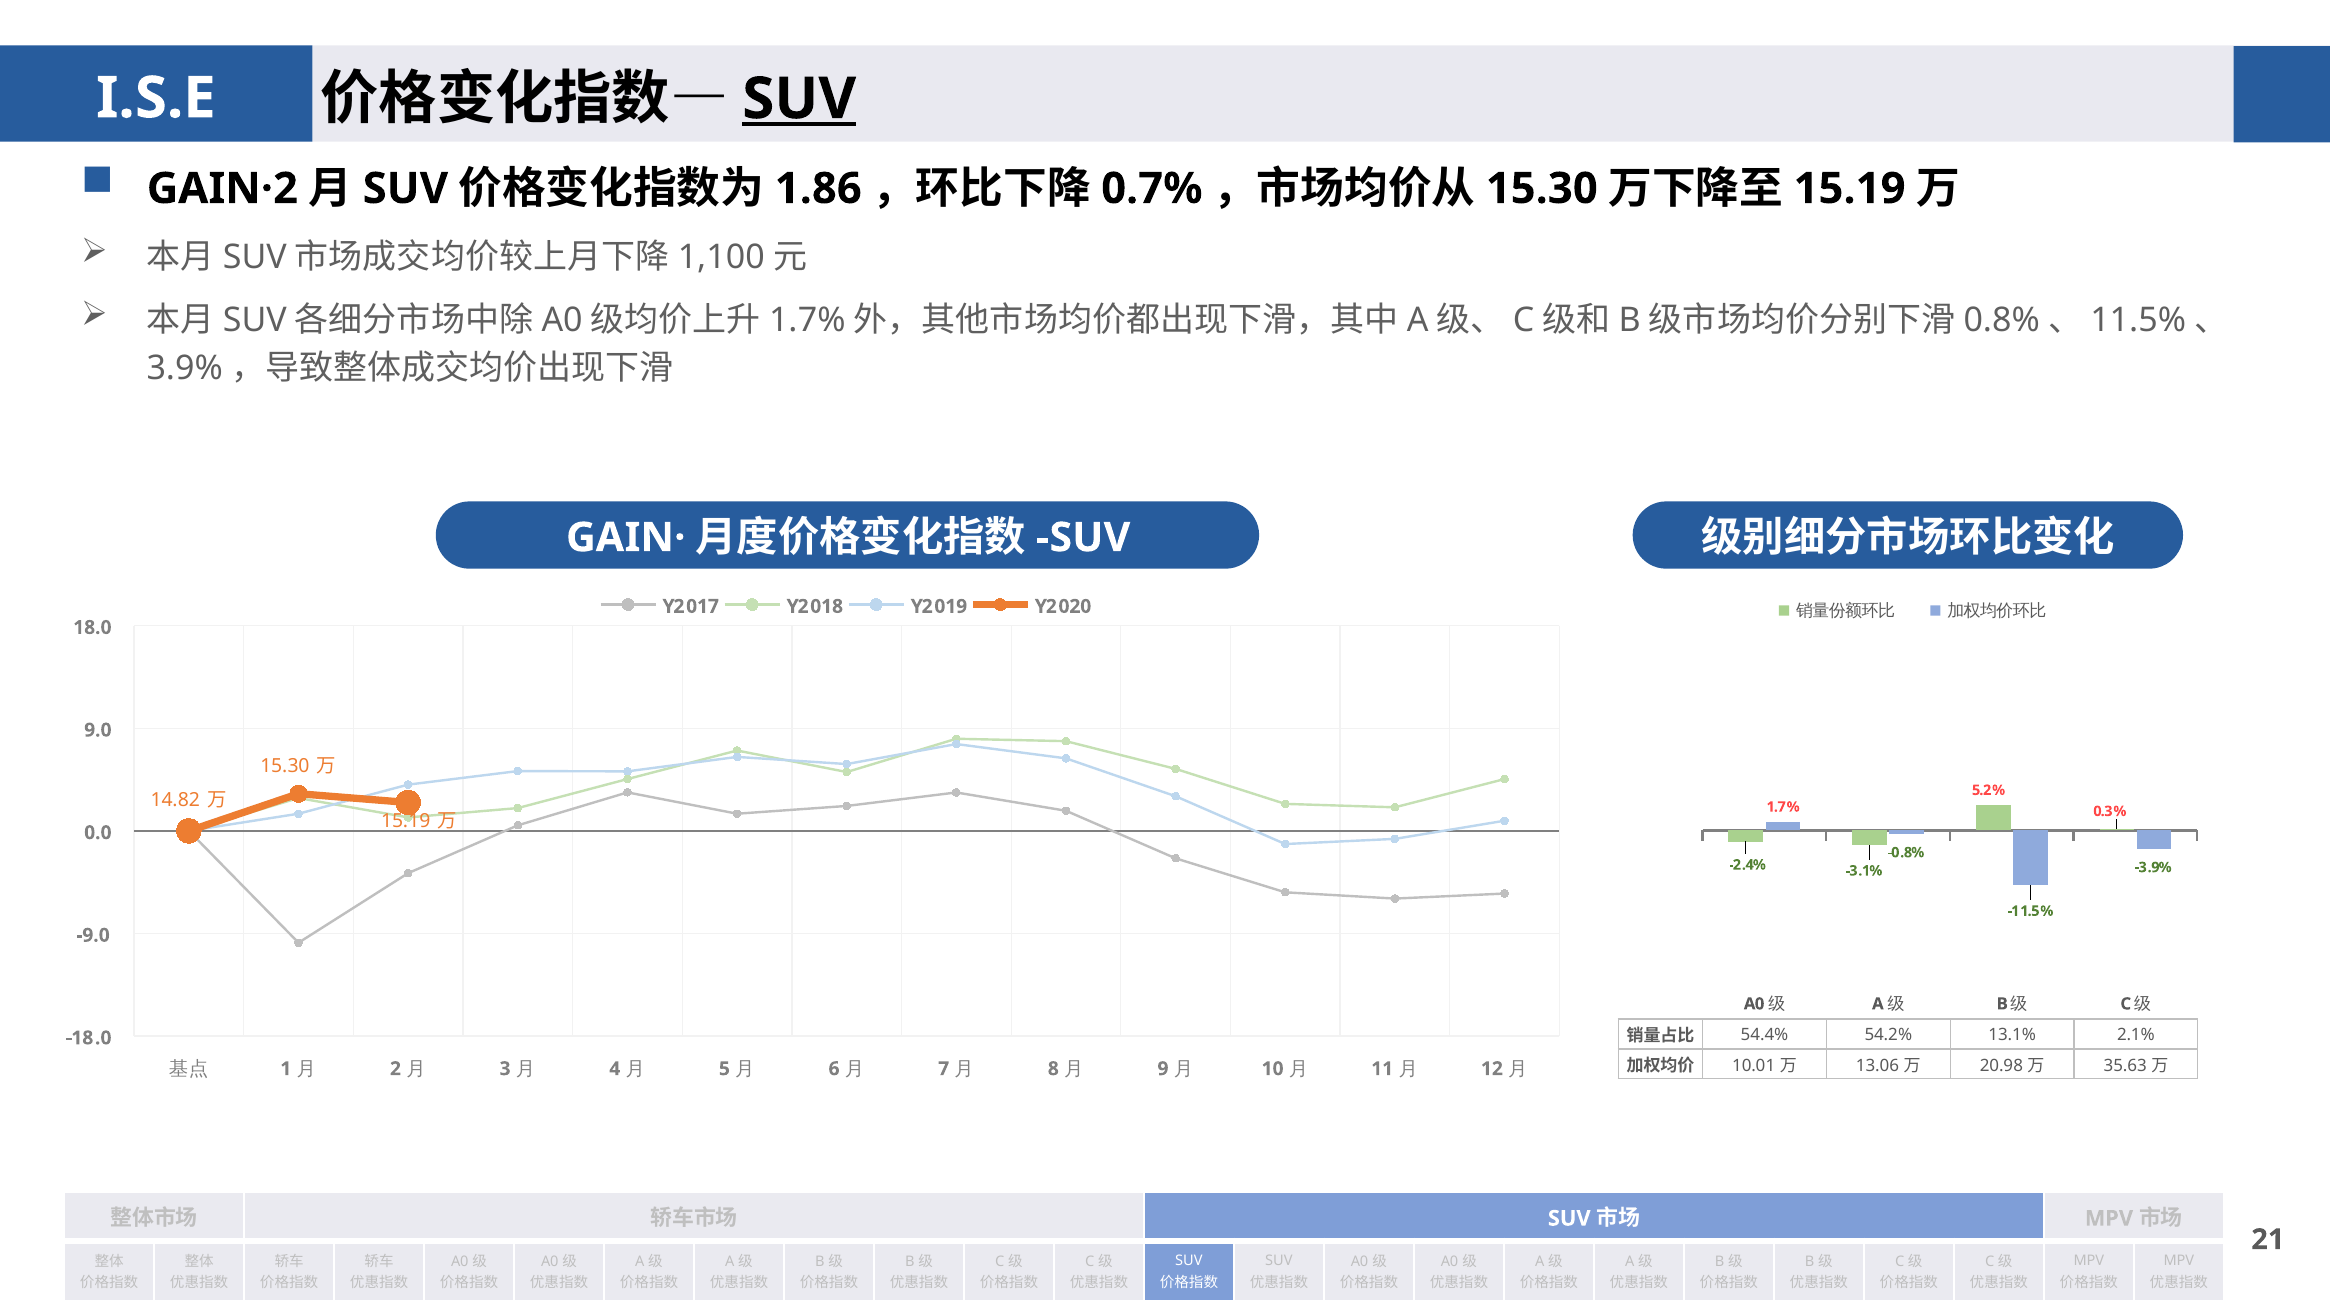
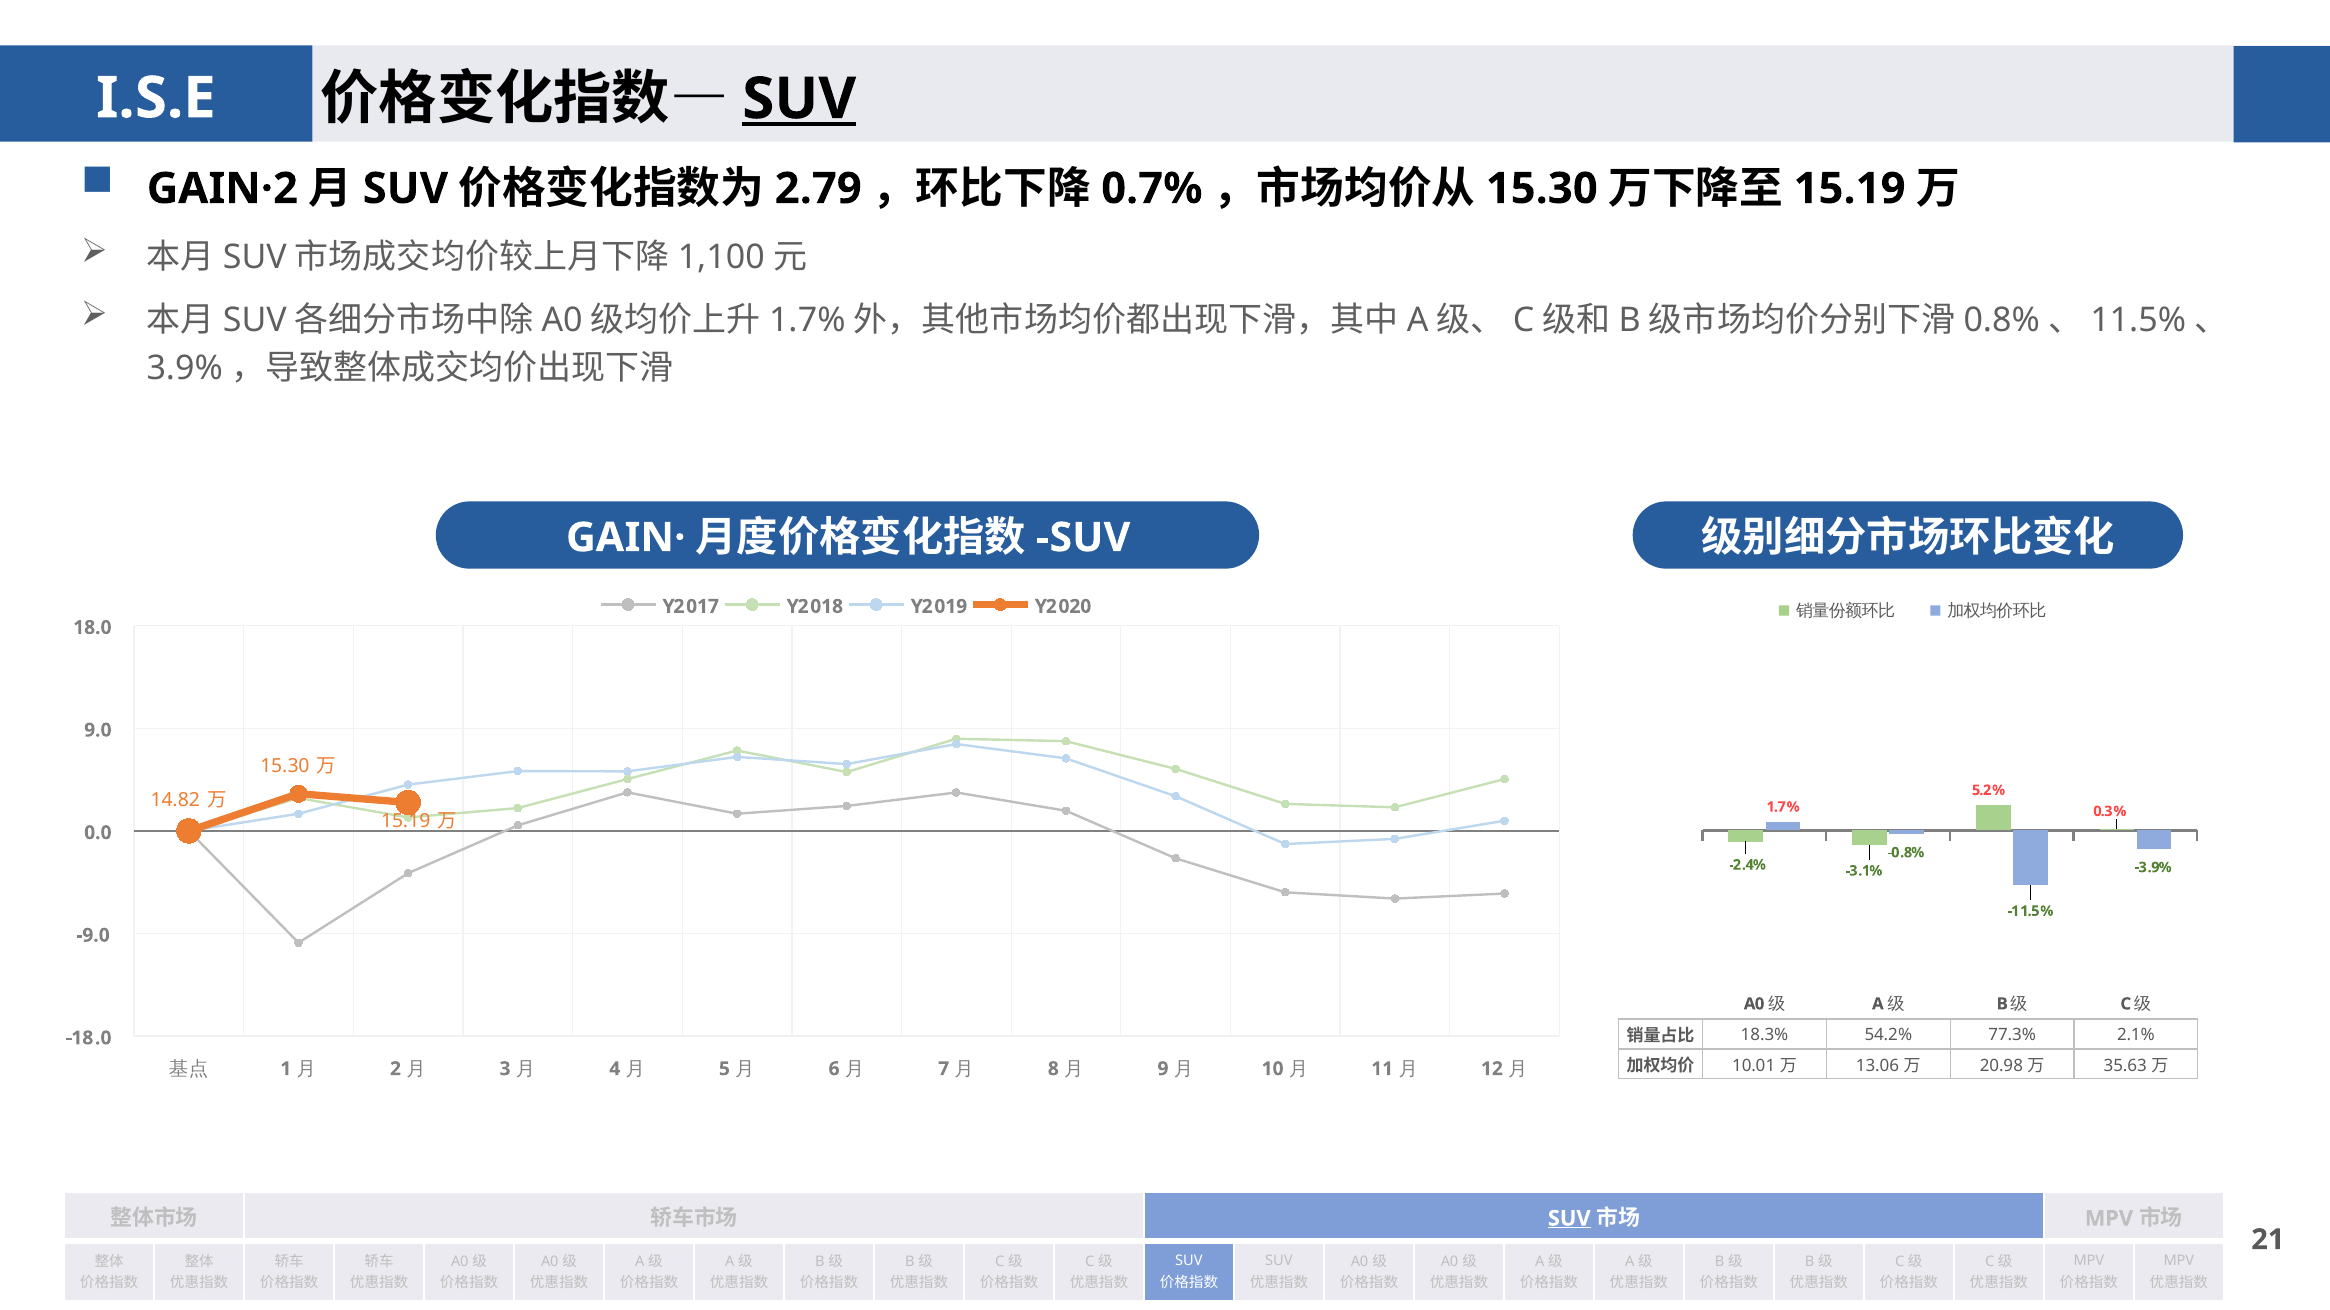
1.86: 1.86 -> 2.79 (818, 189)
54.4%: 54.4% -> 18.3% (1765, 1035)
13.1%: 13.1% -> 77.3% (2012, 1035)
SUV underline: none -> present (1569, 1219)
